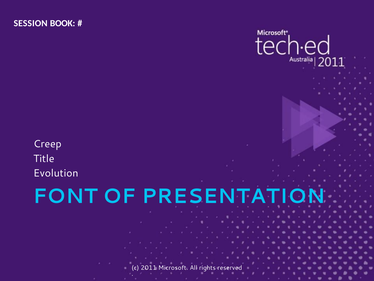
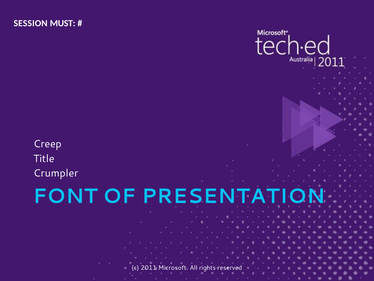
BOOK: BOOK -> MUST (63, 23)
Evolution: Evolution -> Crumpler (56, 173)
